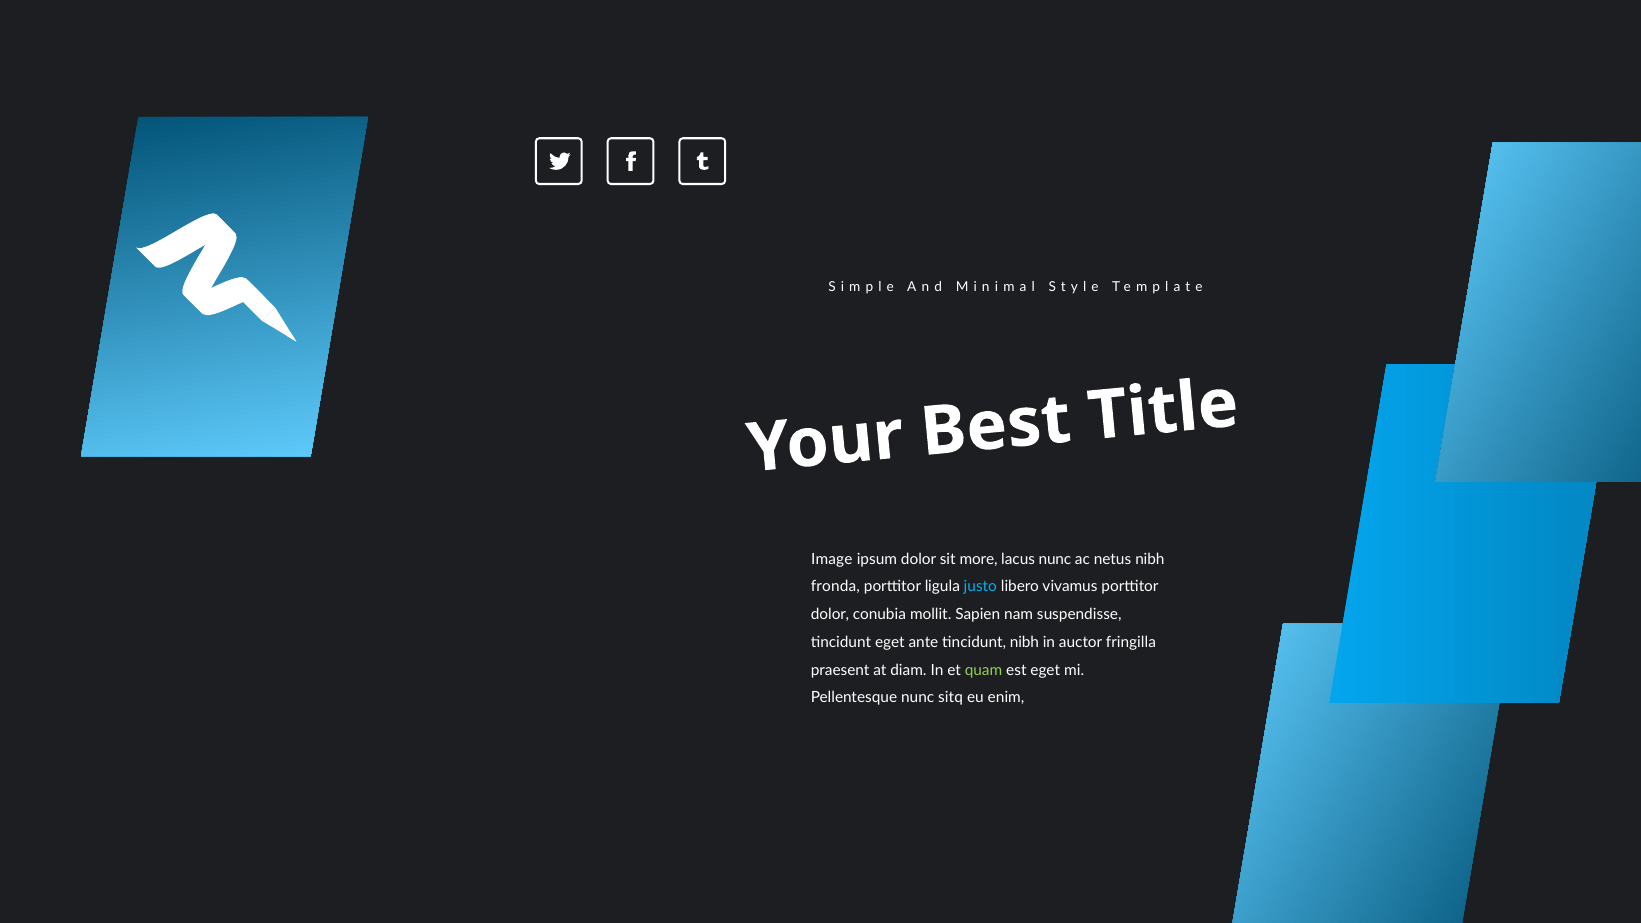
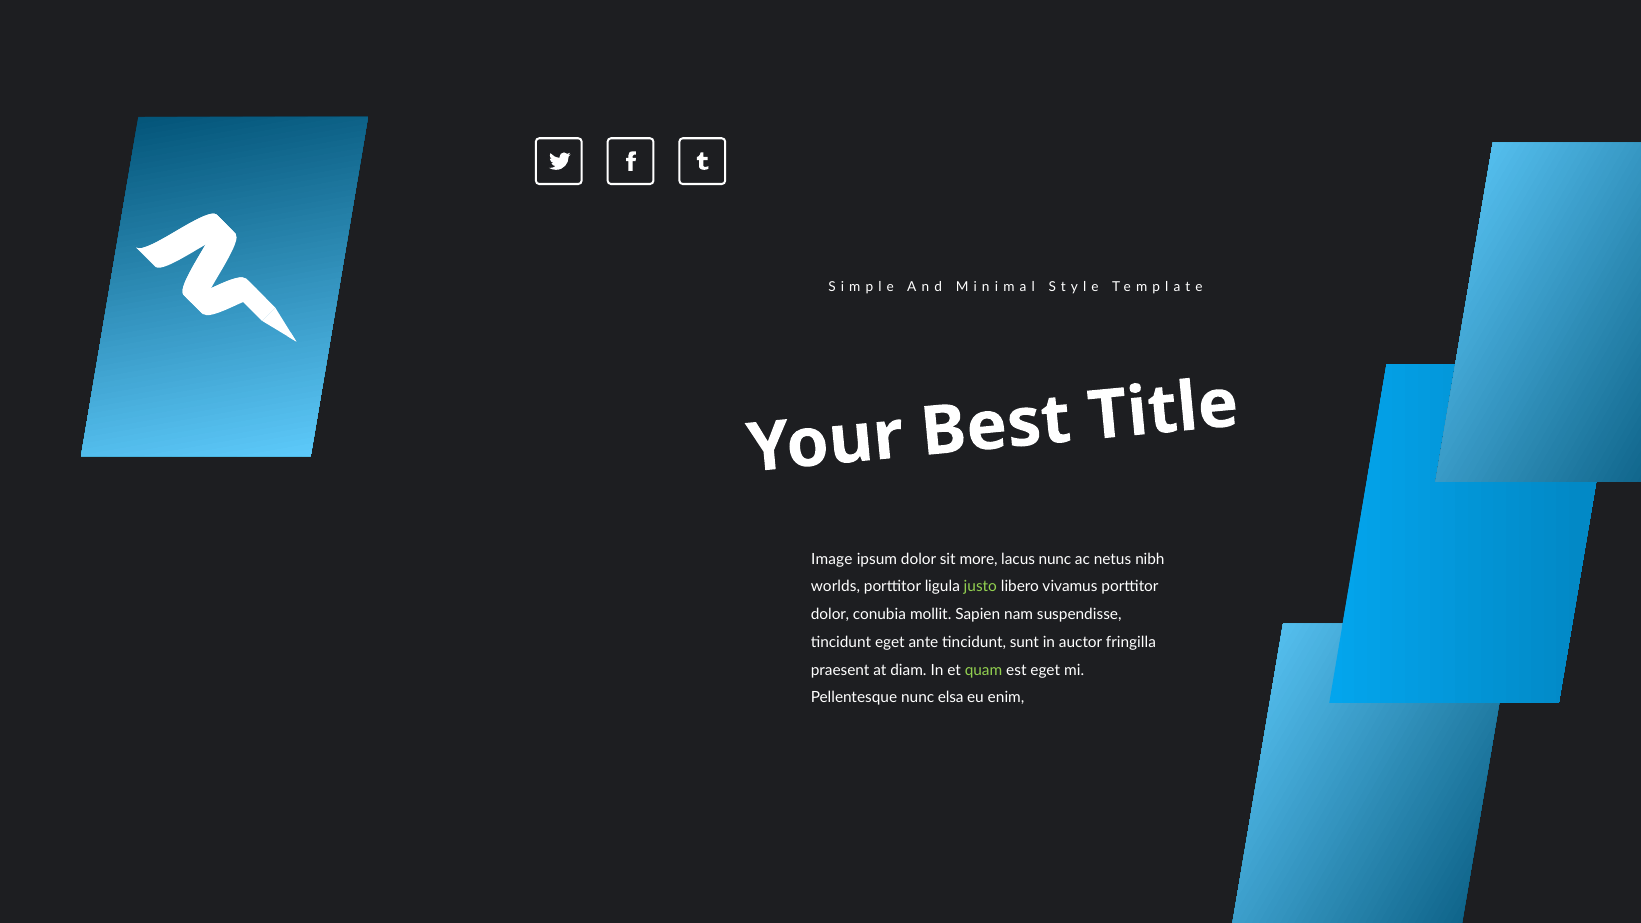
fronda: fronda -> worlds (835, 587)
justo colour: light blue -> light green (980, 587)
tincidunt nibh: nibh -> sunt (1024, 642)
sitq: sitq -> elsa (951, 698)
